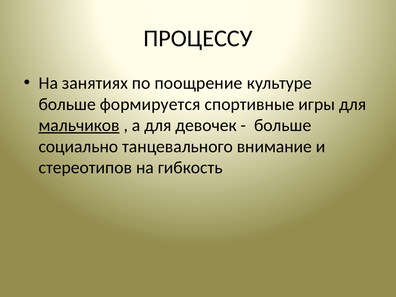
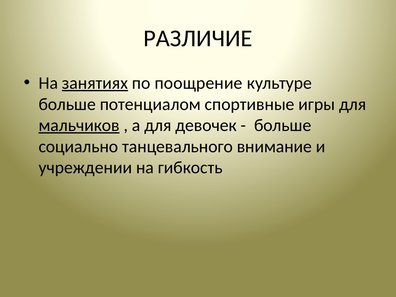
ПРОЦЕССУ: ПРОЦЕССУ -> РАЗЛИЧИЕ (198, 38)
занятиях underline: none -> present (95, 83)
формируется: формируется -> потенциалом (150, 104)
стереотипов: стереотипов -> учреждении (85, 168)
